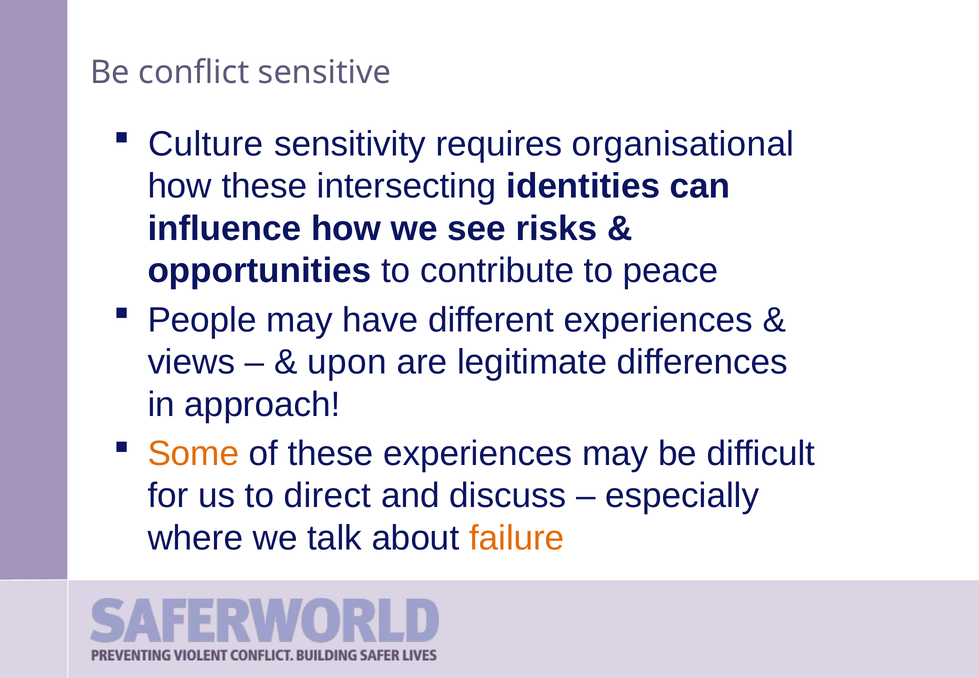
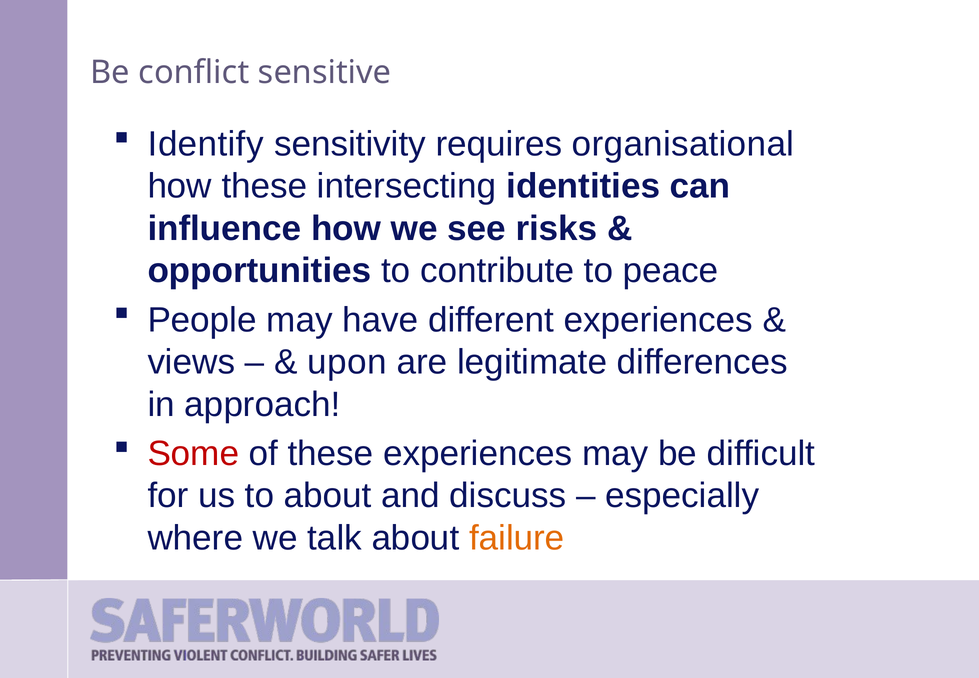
Culture: Culture -> Identify (206, 144)
Some colour: orange -> red (193, 454)
to direct: direct -> about (328, 496)
